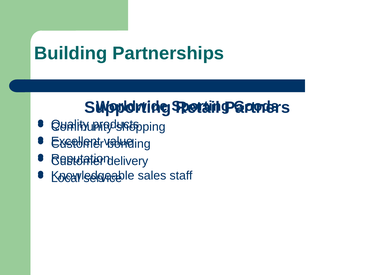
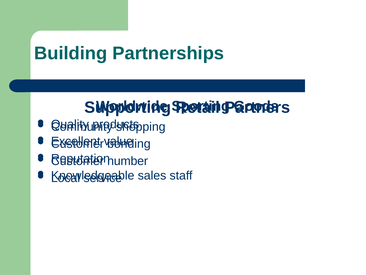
delivery: delivery -> number (128, 161)
